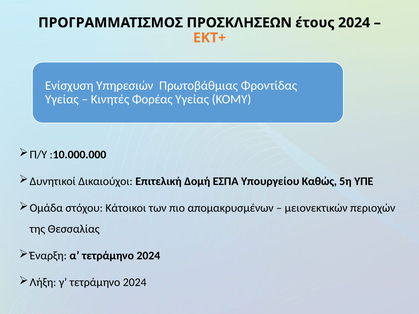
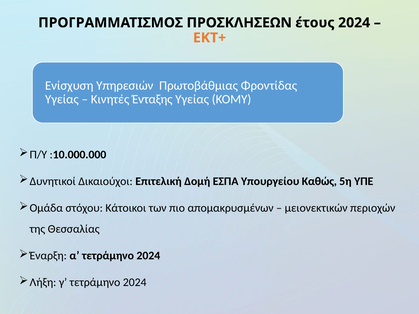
Φορέας: Φορέας -> Ένταξης (152, 99)
